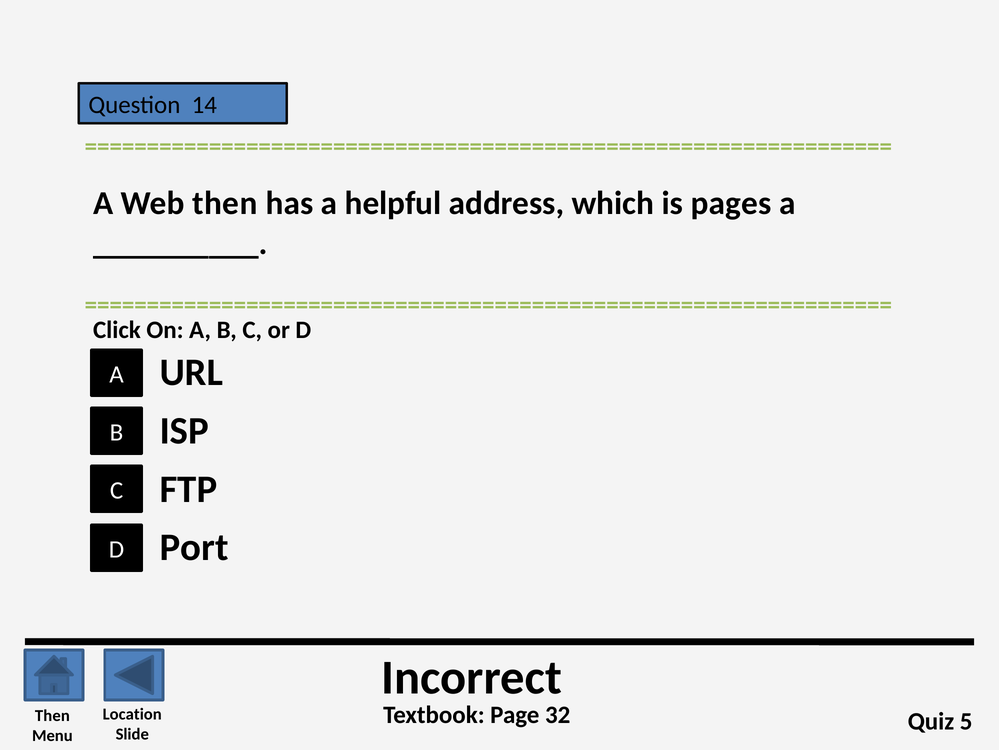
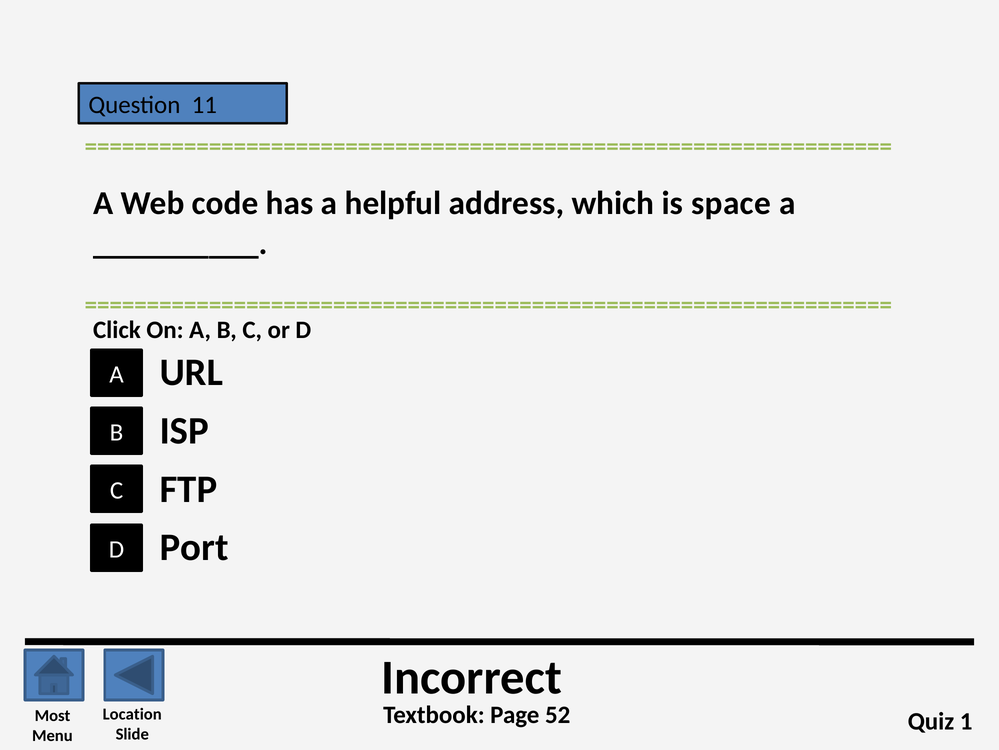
14: 14 -> 11 (204, 105)
Web then: then -> code (225, 203)
pages: pages -> space (731, 203)
32: 32 -> 52 (558, 714)
Then: Then -> Most (53, 715)
5: 5 -> 1 (966, 721)
